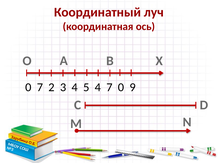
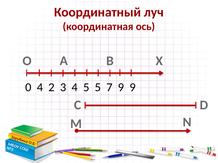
0 7: 7 -> 4 (40, 88)
5 4: 4 -> 5 (98, 88)
7 0: 0 -> 9 (121, 88)
